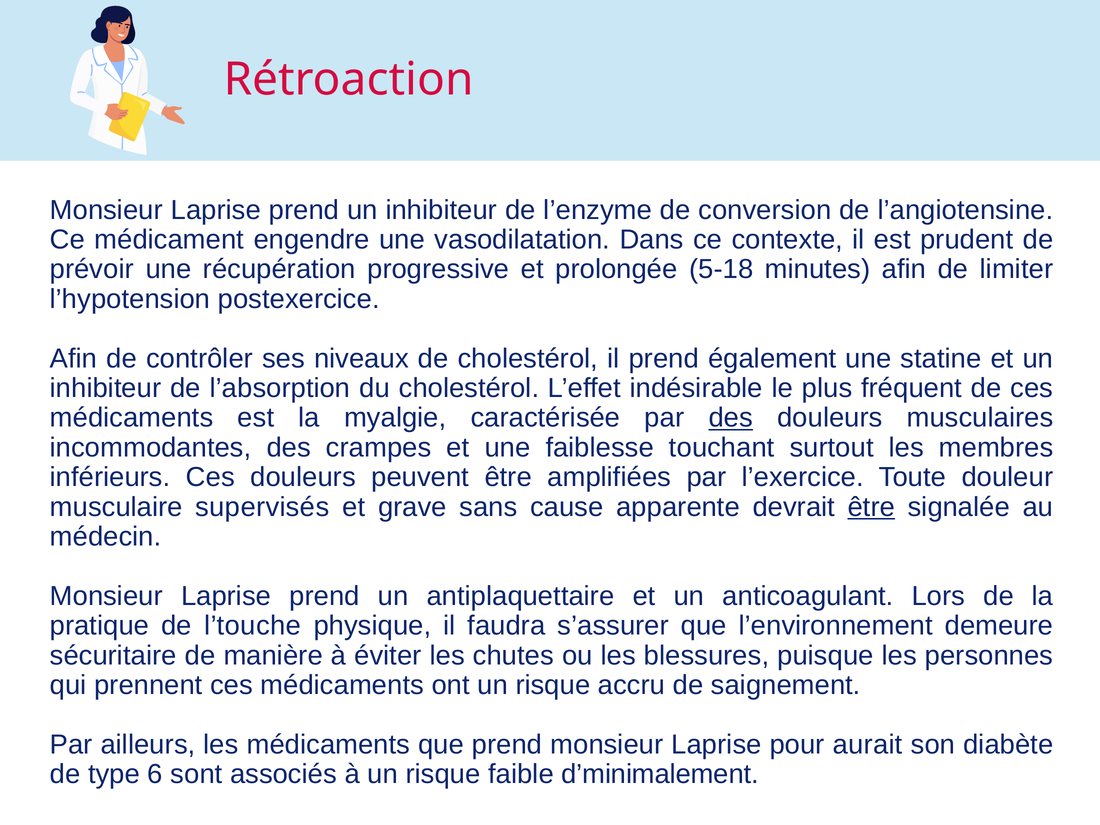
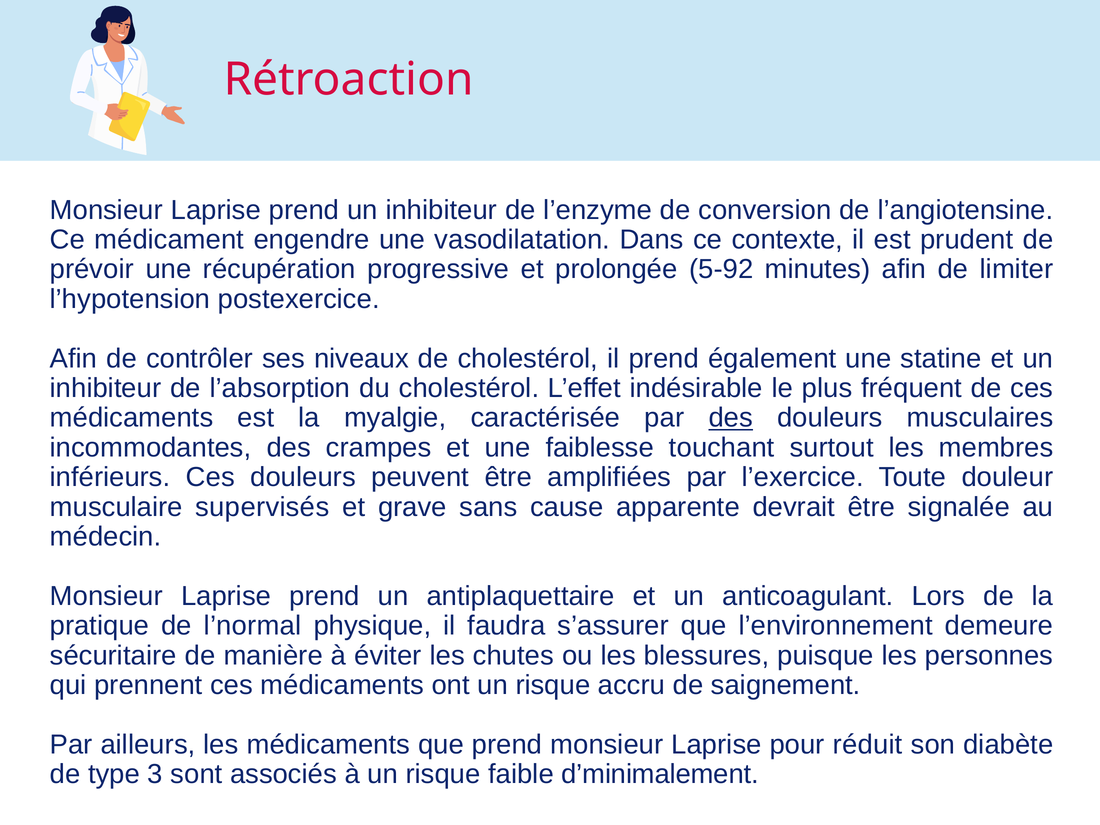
5-18: 5-18 -> 5-92 (721, 269)
être underline: present -> none (871, 507)
l’touche: l’touche -> l’normal (253, 626)
aurait: aurait -> réduit (868, 745)
6: 6 -> 3 (155, 774)
